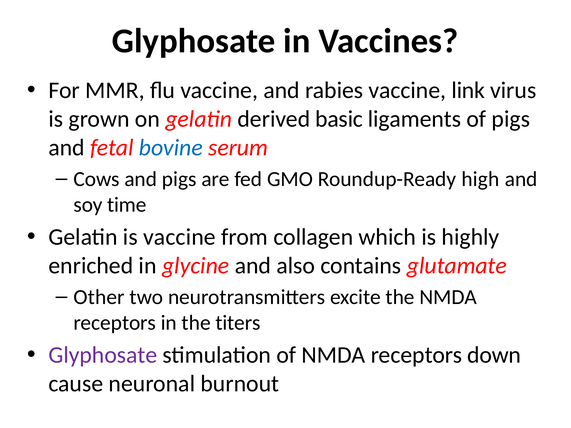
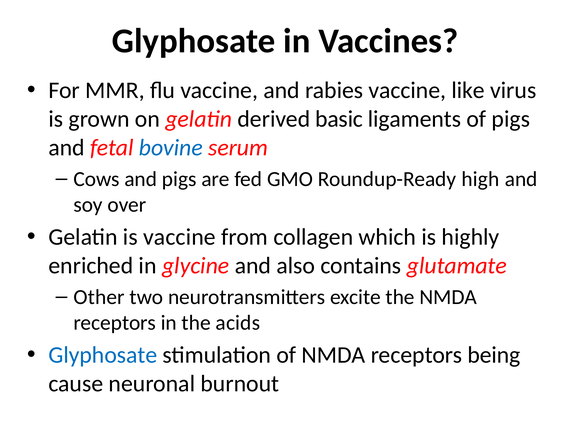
link: link -> like (468, 91)
time: time -> over (127, 205)
titers: titers -> acids (238, 323)
Glyphosate colour: purple -> blue (103, 355)
down: down -> being (494, 355)
